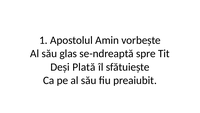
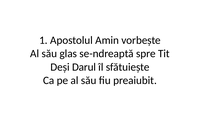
Plată: Plată -> Darul (84, 67)
